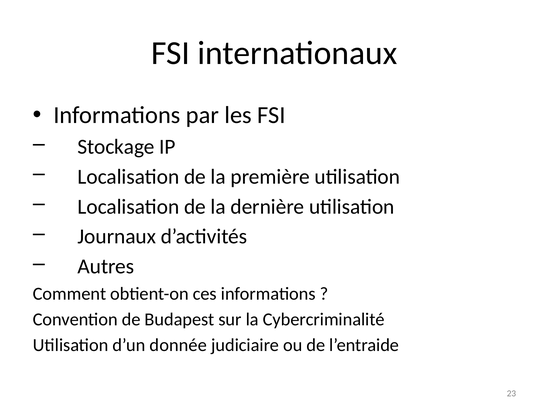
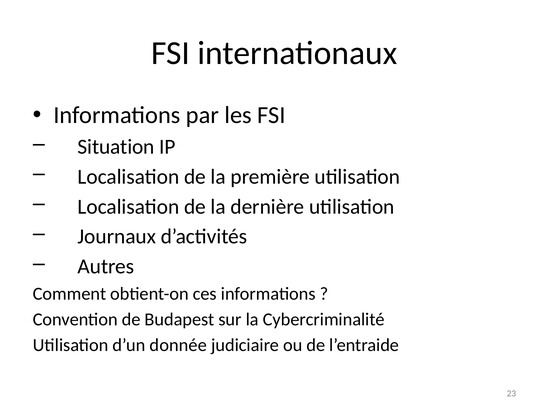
Stockage: Stockage -> Situation (116, 147)
